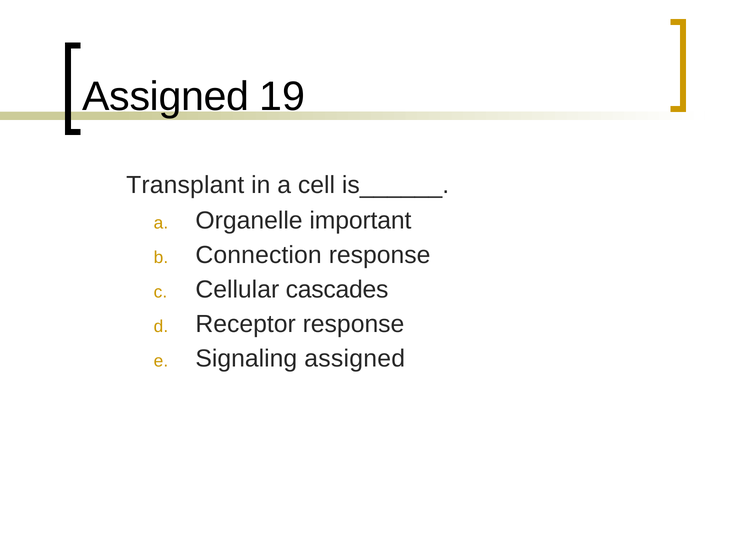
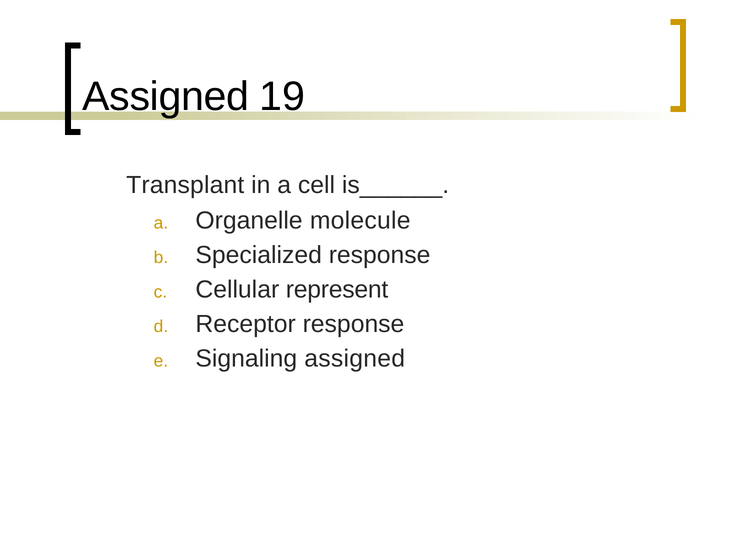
important: important -> molecule (360, 221)
Connection: Connection -> Specialized (259, 255)
cascades: cascades -> represent (337, 290)
